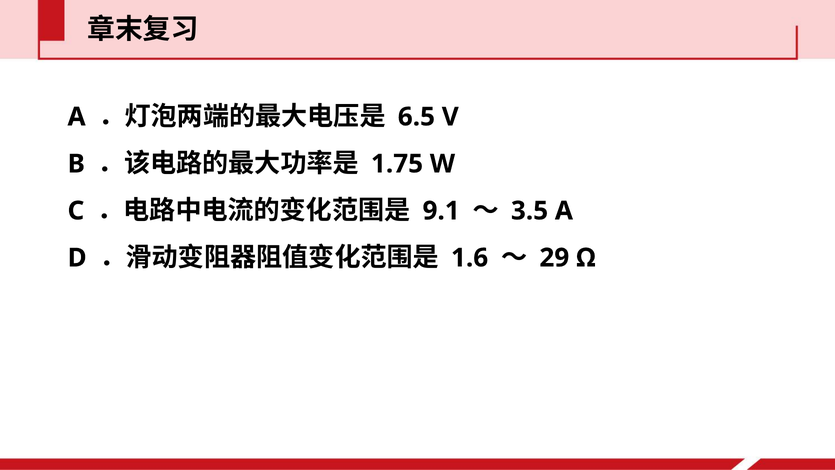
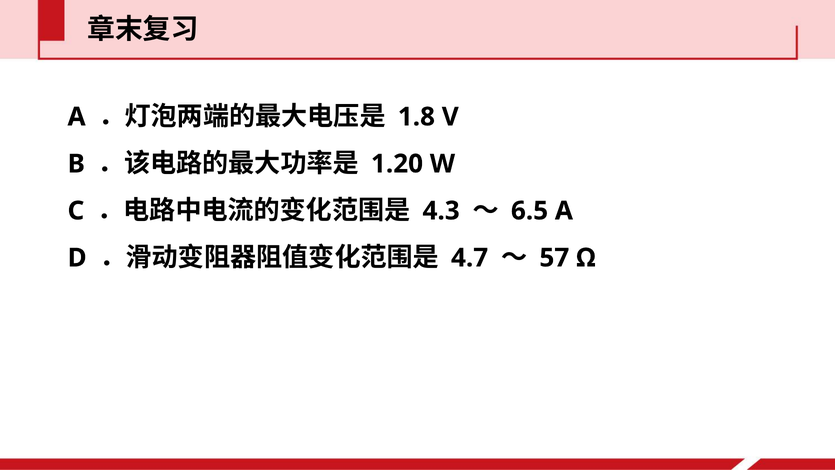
6.5: 6.5 -> 1.8 (416, 117)
1.75: 1.75 -> 1.20 (397, 164)
9.1: 9.1 -> 4.3 (441, 211)
3.5: 3.5 -> 6.5 (530, 211)
1.6: 1.6 -> 4.7 (470, 258)
29: 29 -> 57 (554, 258)
